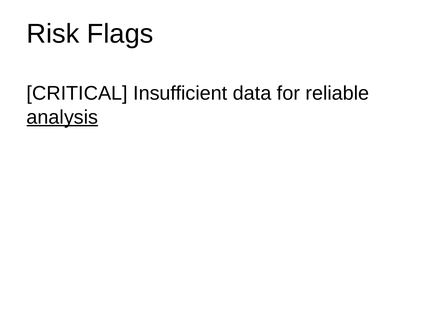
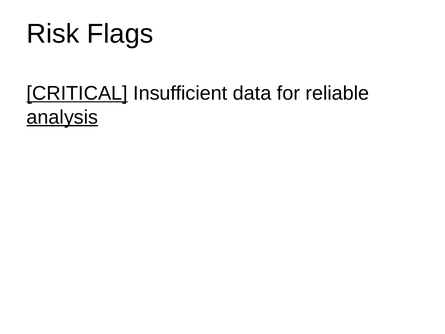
CRITICAL underline: none -> present (77, 93)
